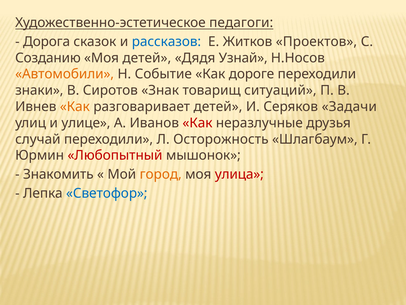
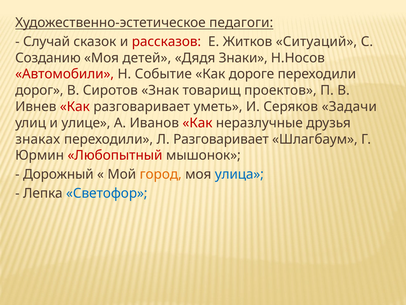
Дорога: Дорога -> Случай (47, 42)
рассказов colour: blue -> red (166, 42)
Проектов: Проектов -> Ситуаций (316, 42)
Узнай: Узнай -> Знаки (243, 58)
Автомобили colour: orange -> red (65, 74)
знаки: знаки -> дорог (39, 90)
ситуаций: ситуаций -> проектов (280, 90)
Как colour: orange -> red (75, 107)
разговаривает детей: детей -> уметь (218, 107)
случай: случай -> знаках (38, 139)
Л Осторожность: Осторожность -> Разговаривает (221, 139)
Знакомить: Знакомить -> Дорожный (58, 174)
улица colour: red -> blue (239, 174)
